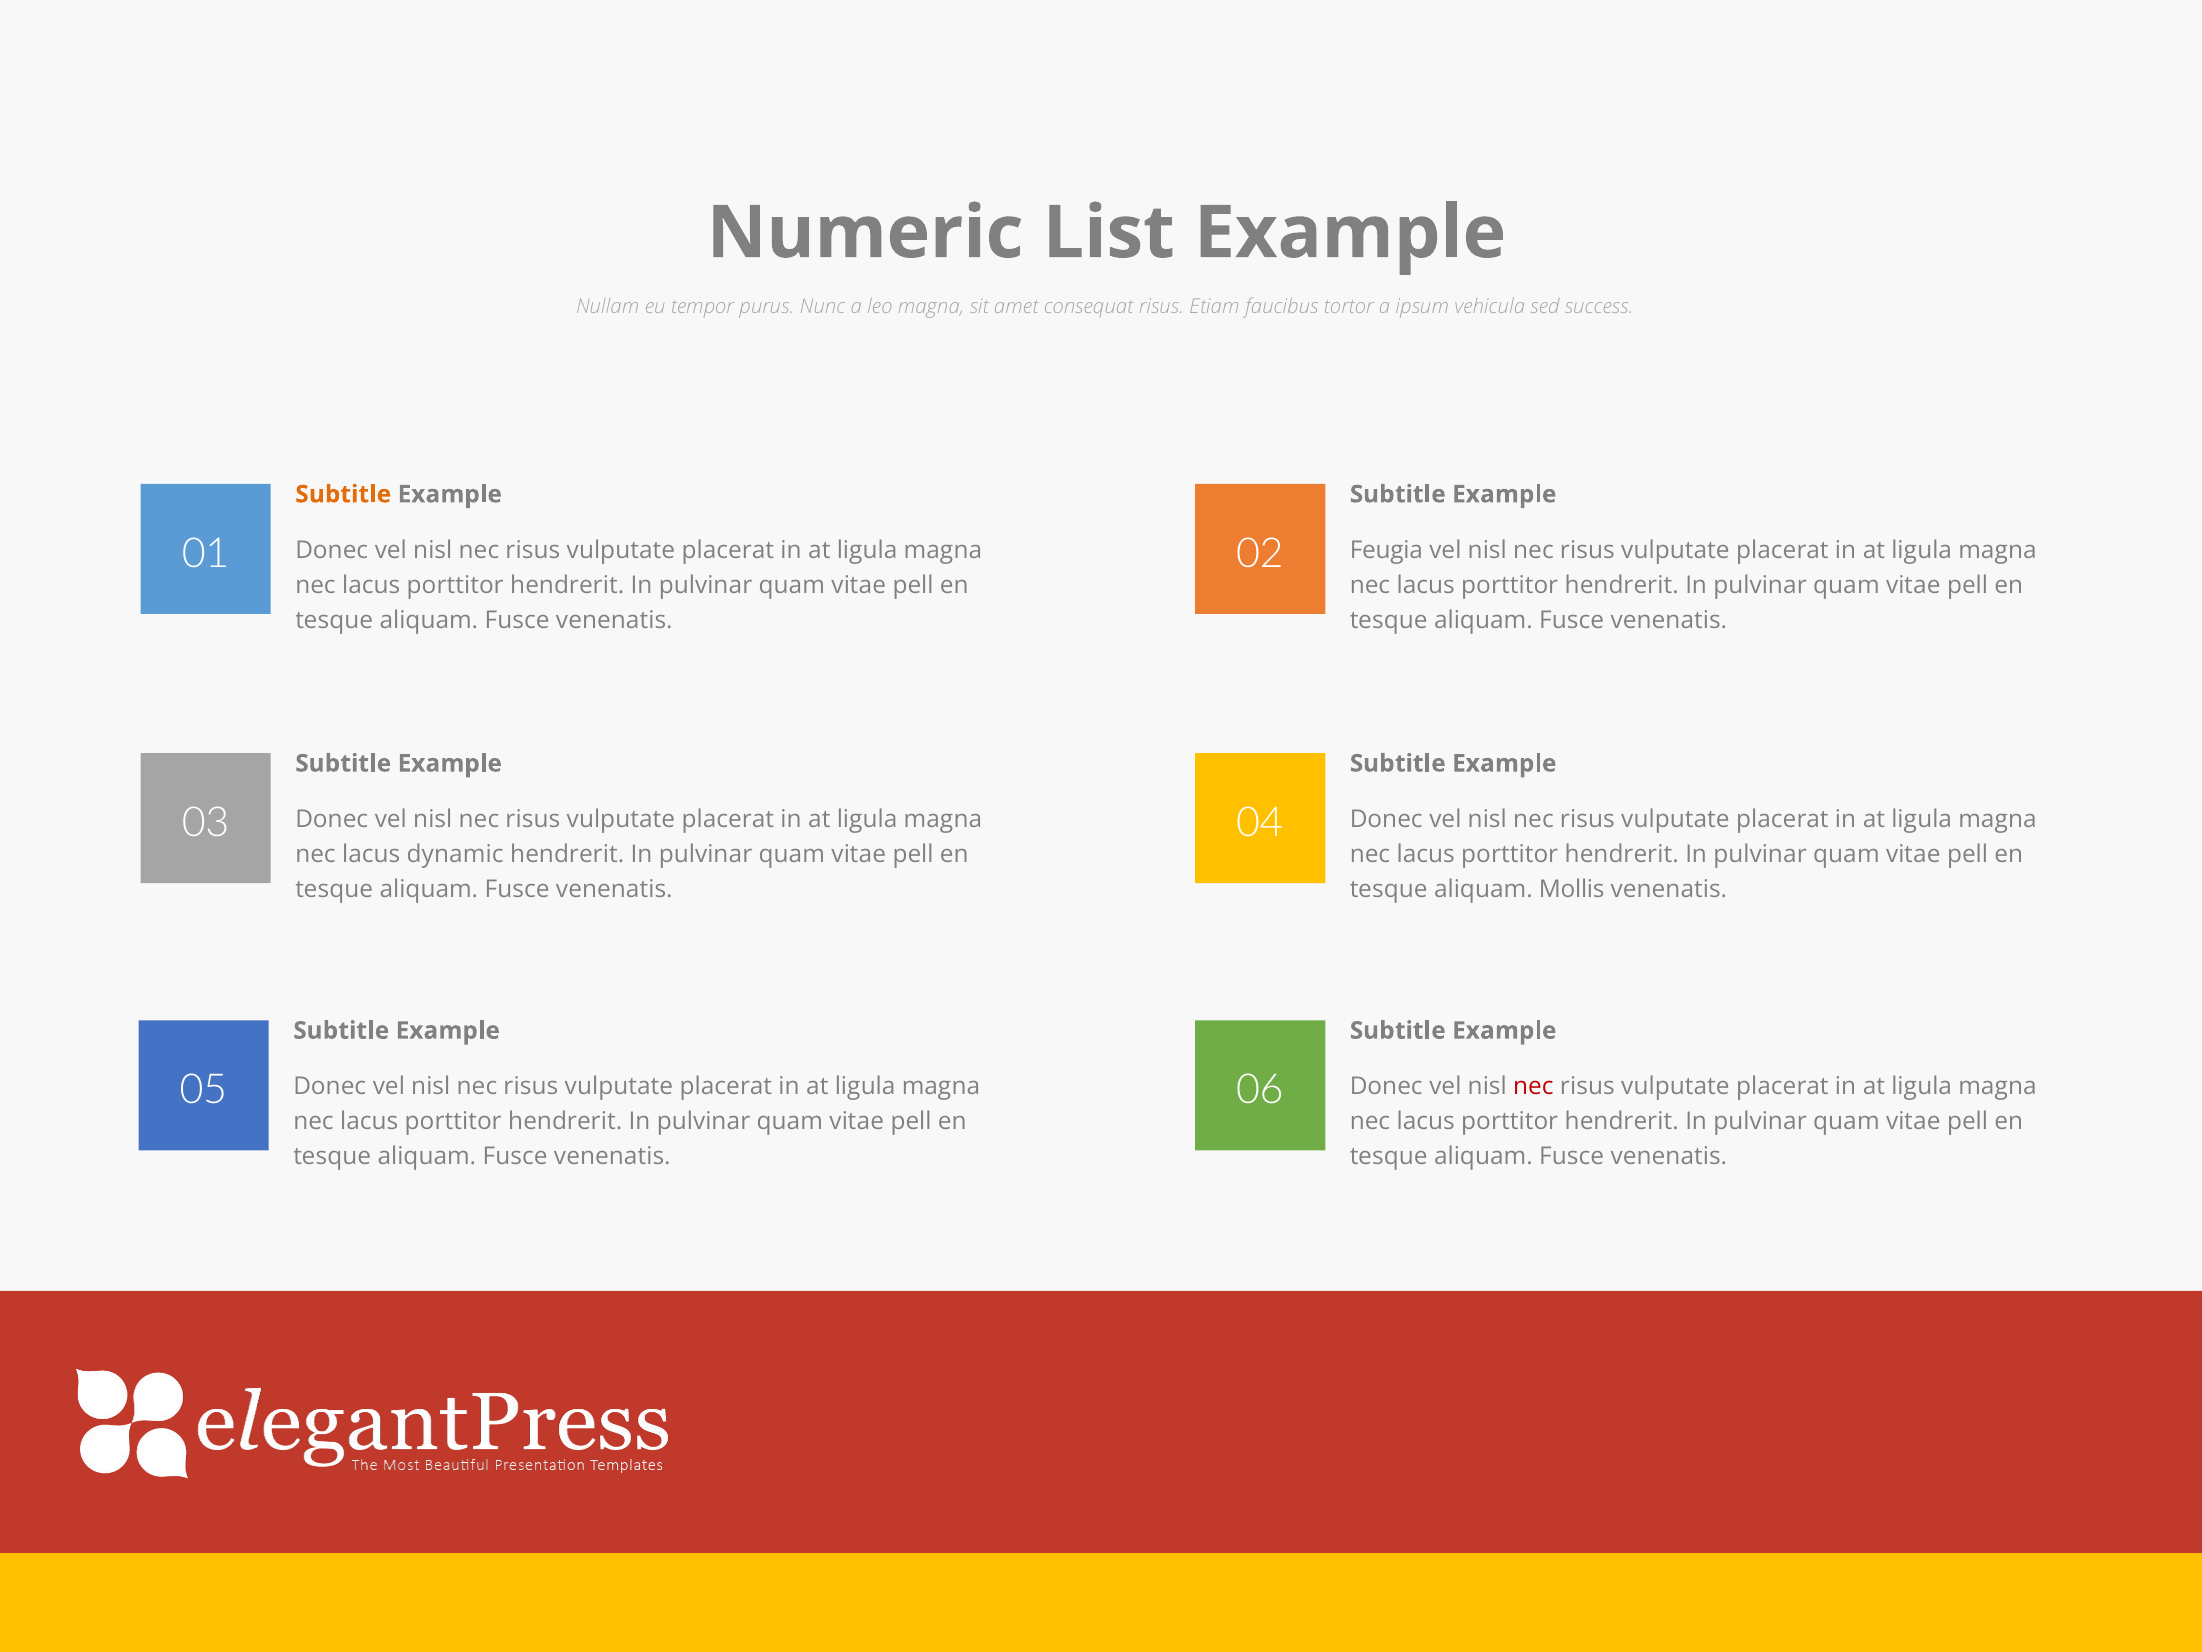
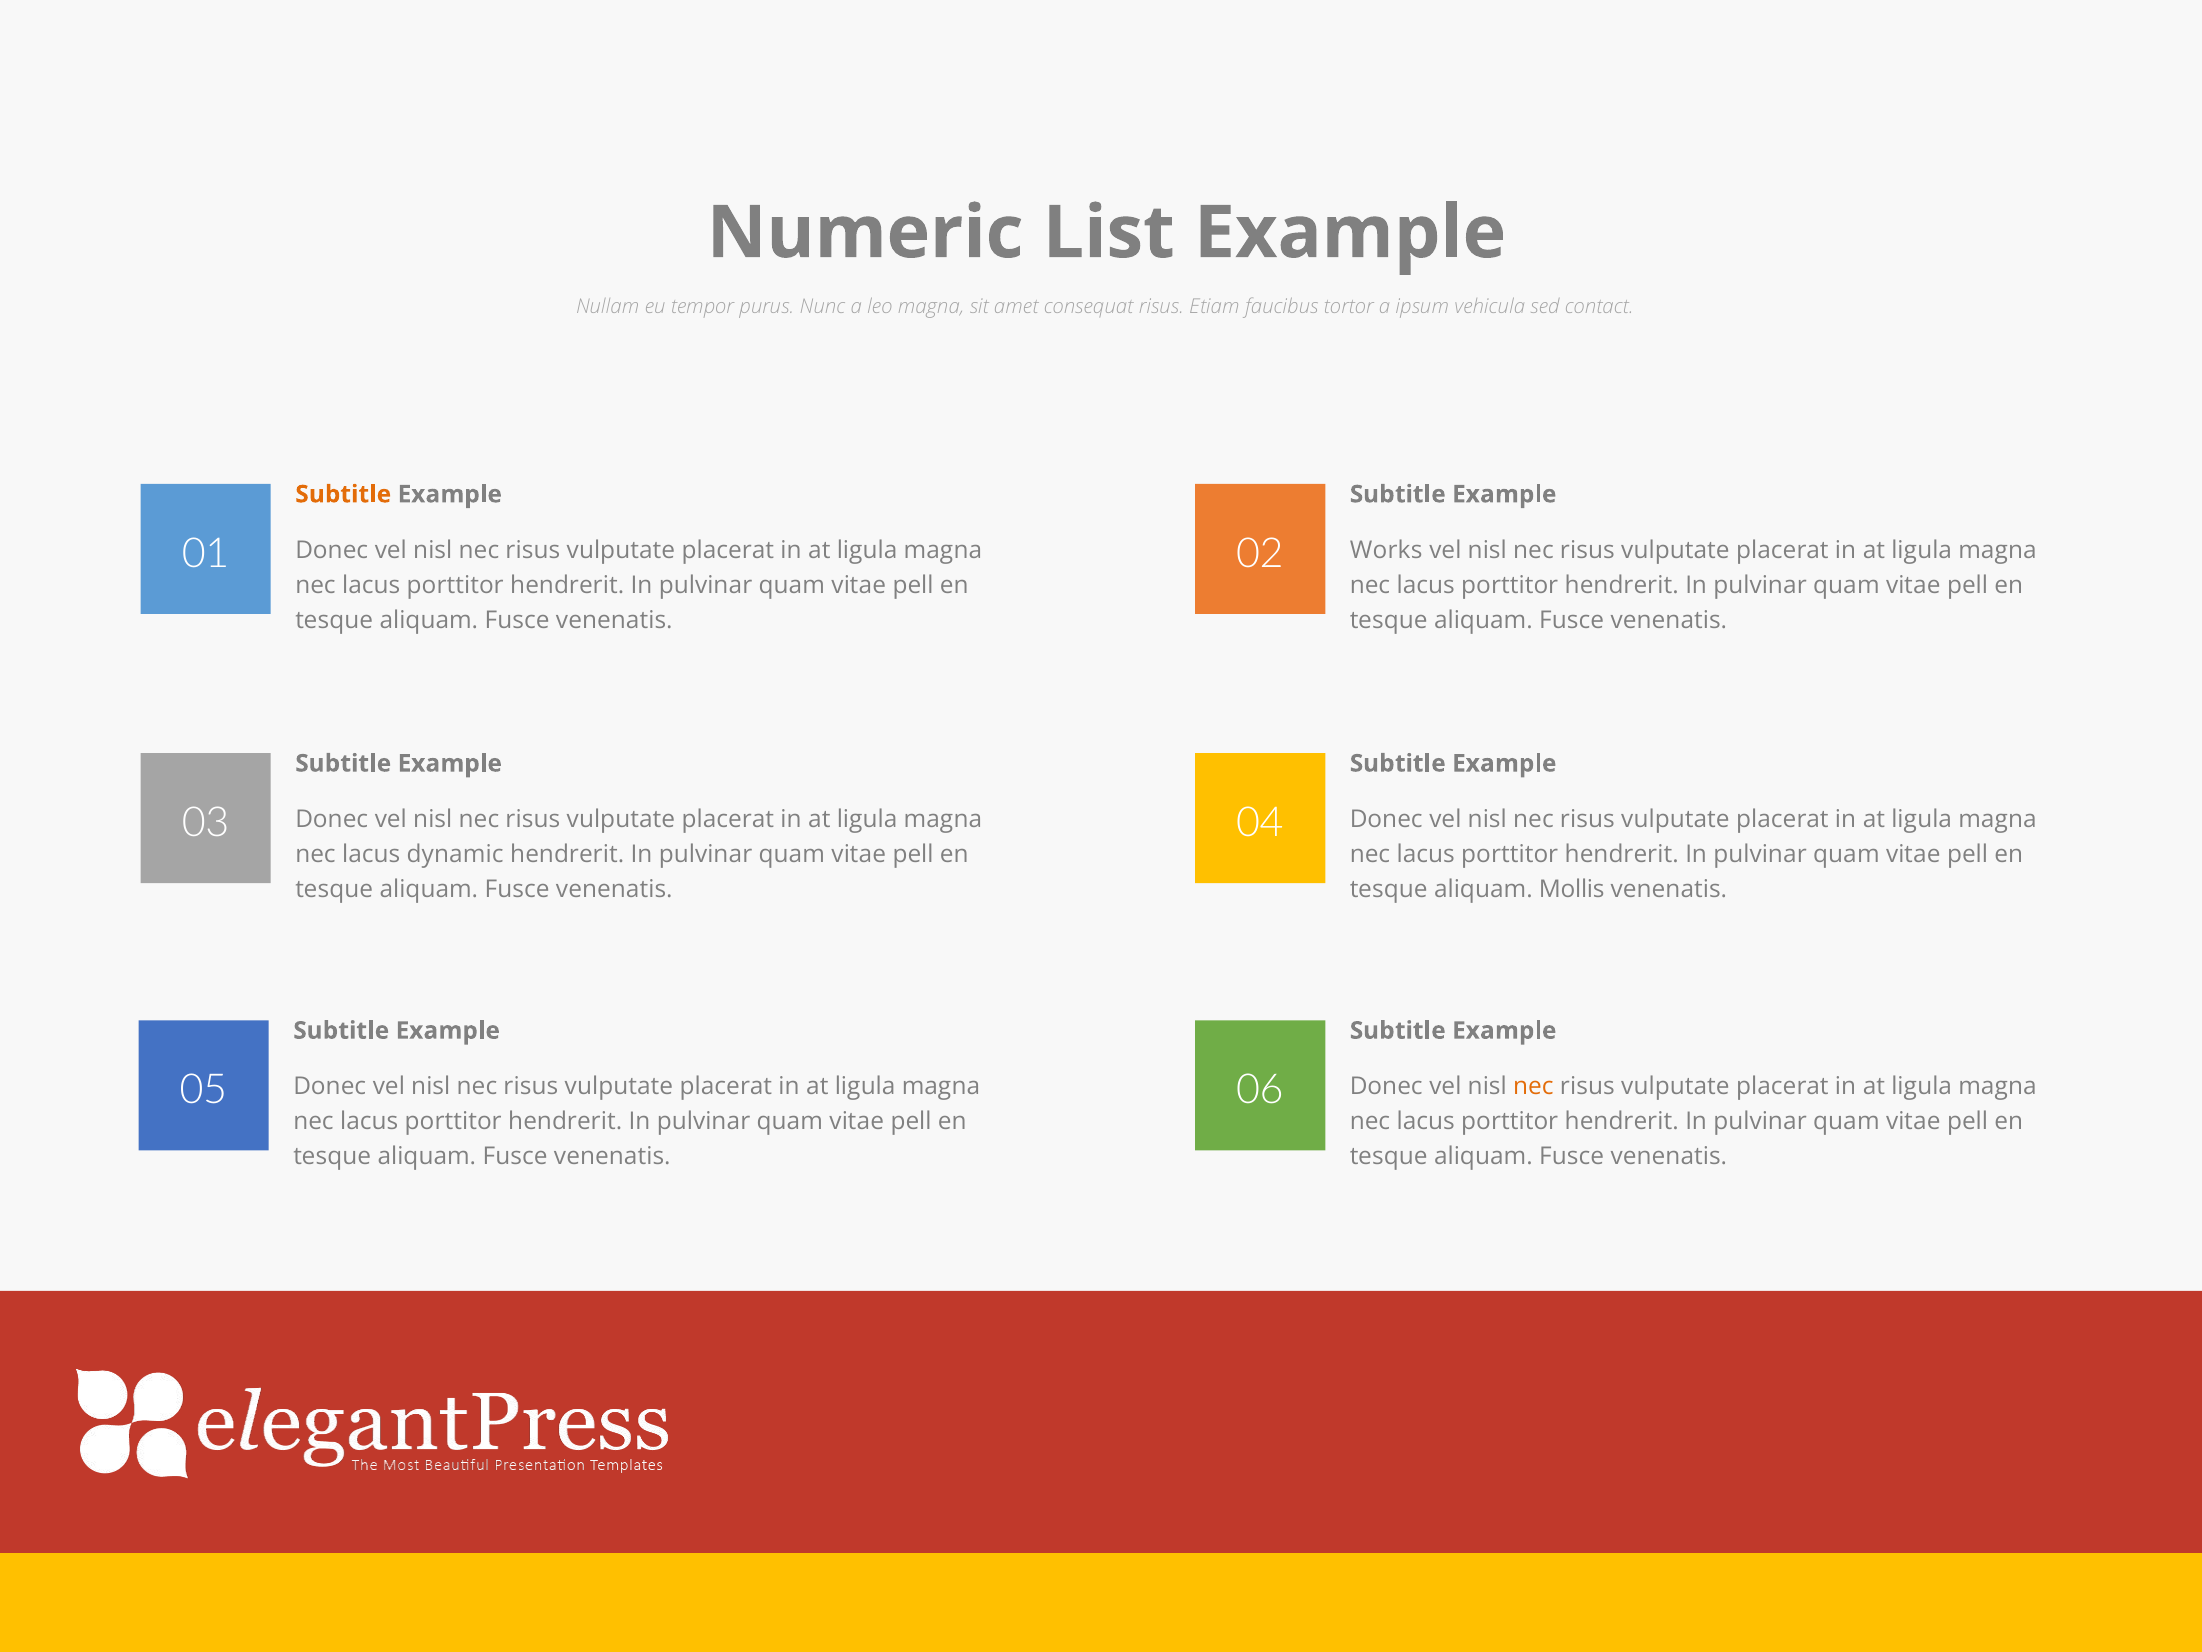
success: success -> contact (1599, 306)
Feugia: Feugia -> Works (1386, 550)
nec colour: red -> orange (1533, 1086)
